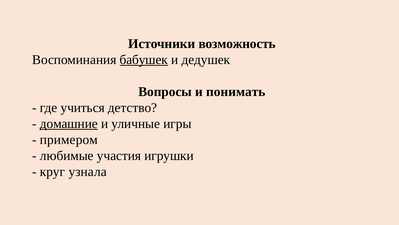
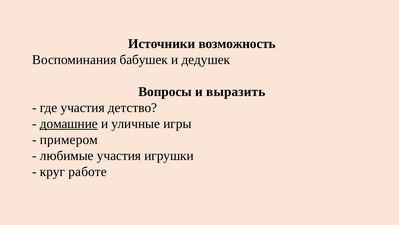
бабушек underline: present -> none (144, 60)
понимать: понимать -> выразить (236, 91)
где учиться: учиться -> участия (83, 107)
узнала: узнала -> работе (88, 171)
